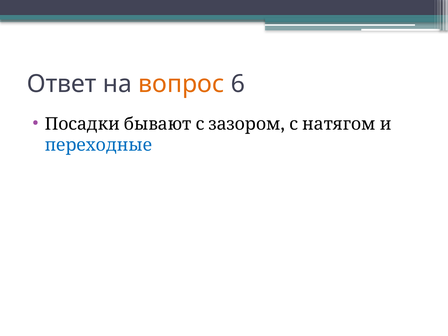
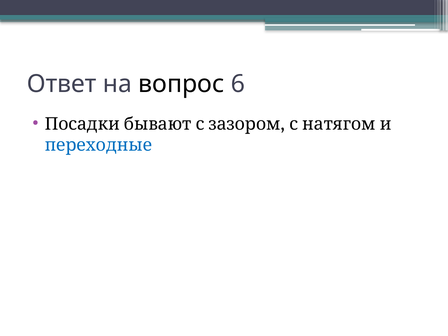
вопрос colour: orange -> black (181, 84)
